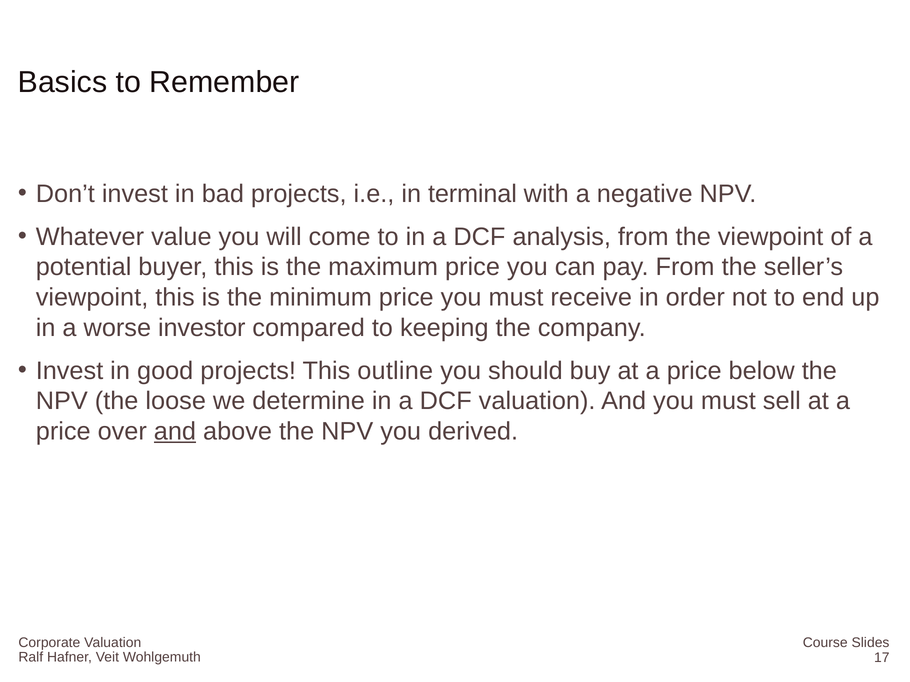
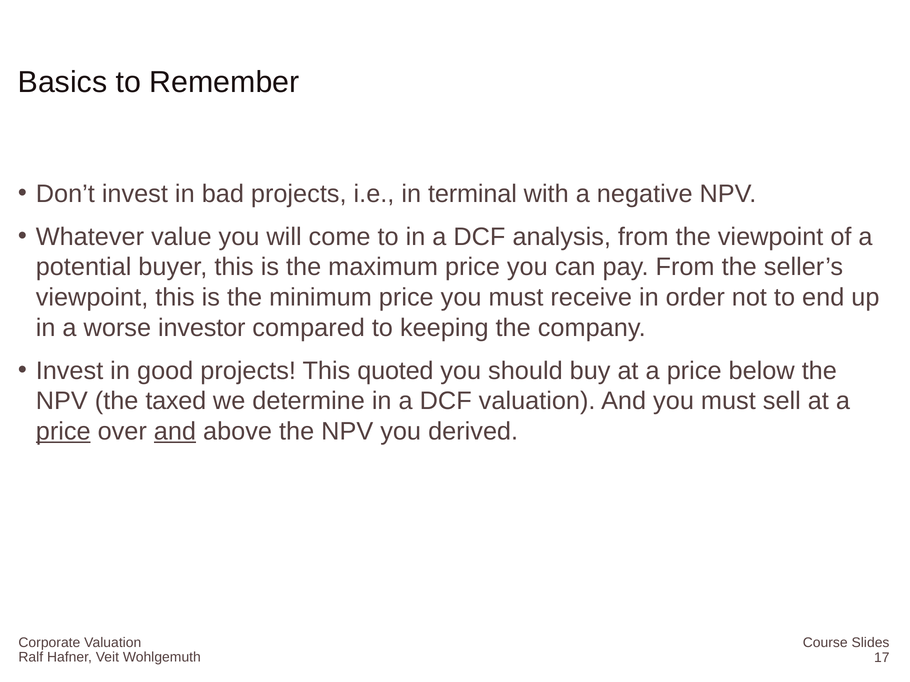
outline: outline -> quoted (395, 371)
loose: loose -> taxed (176, 401)
price underline: none -> present (63, 432)
